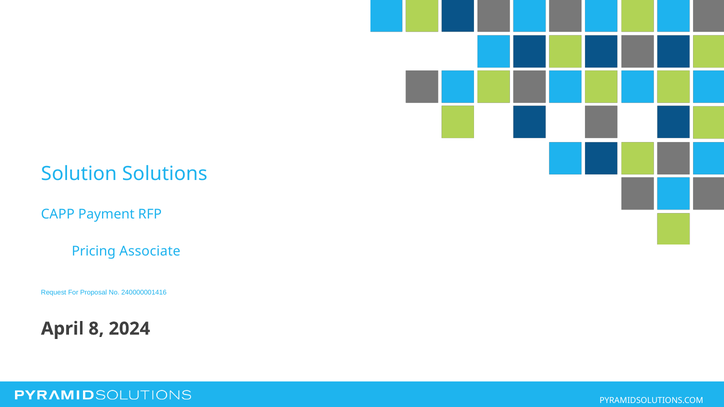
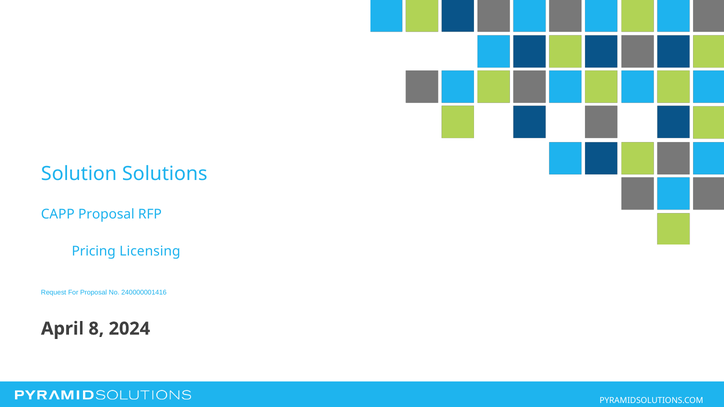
CAPP Payment: Payment -> Proposal (106, 214)
Associate: Associate -> Licensing (150, 252)
